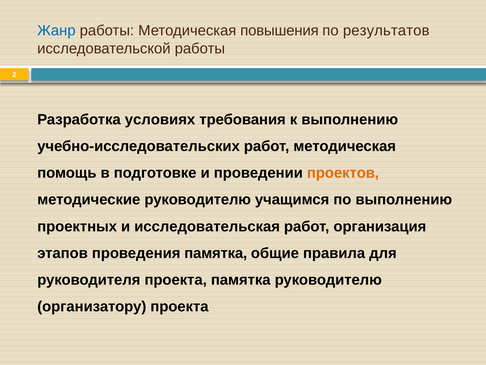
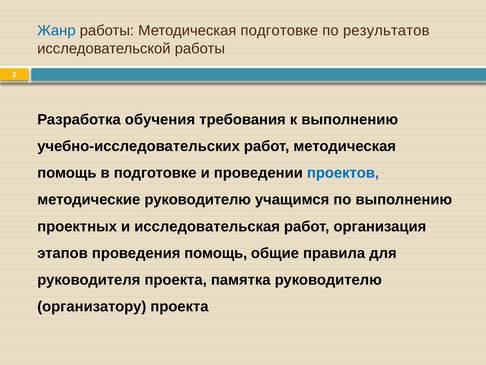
Методическая повышения: повышения -> подготовке (279, 31)
условиях: условиях -> обучения (160, 119)
проектов colour: orange -> blue (343, 173)
проведения памятка: памятка -> помощь (216, 253)
